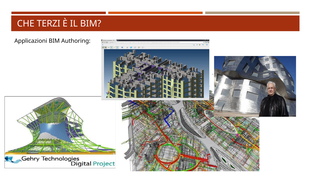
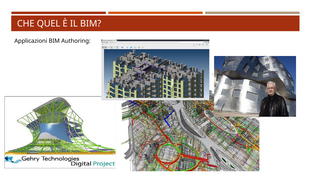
TERZI: TERZI -> QUEL (49, 24)
